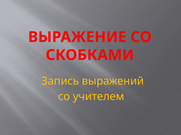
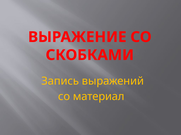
учителем: учителем -> материал (99, 97)
